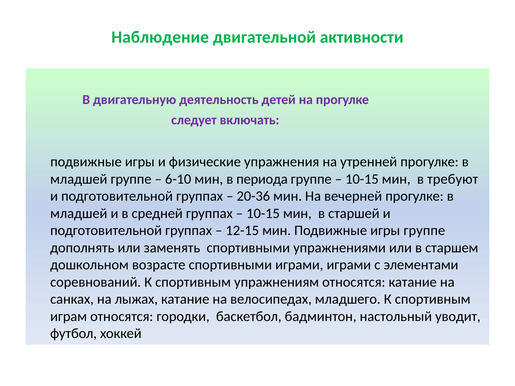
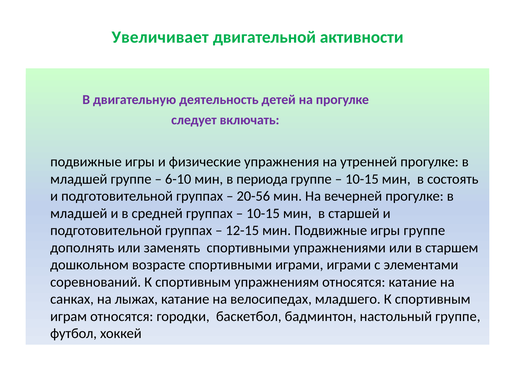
Наблюдение: Наблюдение -> Увеличивает (160, 37)
требуют: требуют -> состоять (453, 179)
20-36: 20-36 -> 20-56 (253, 196)
настольный уводит: уводит -> группе (458, 317)
